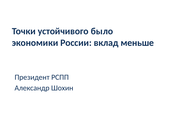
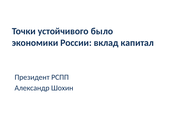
меньше: меньше -> капитал (137, 43)
